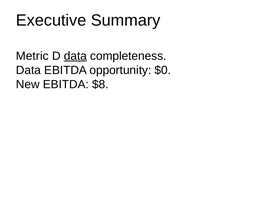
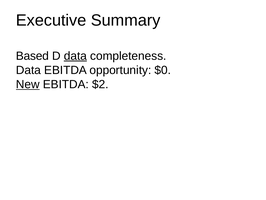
Metric: Metric -> Based (32, 56)
New underline: none -> present (28, 84)
$8: $8 -> $2 (100, 84)
